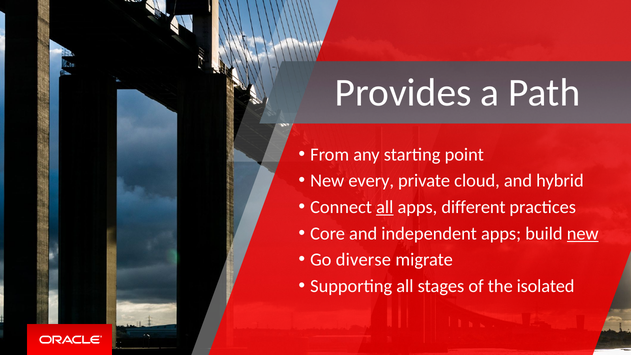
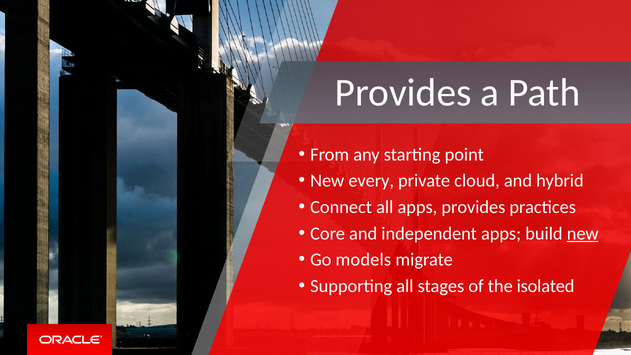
all underline: present -> none (385, 207)
apps different: different -> provides (473, 207)
diverse: diverse -> models (363, 260)
